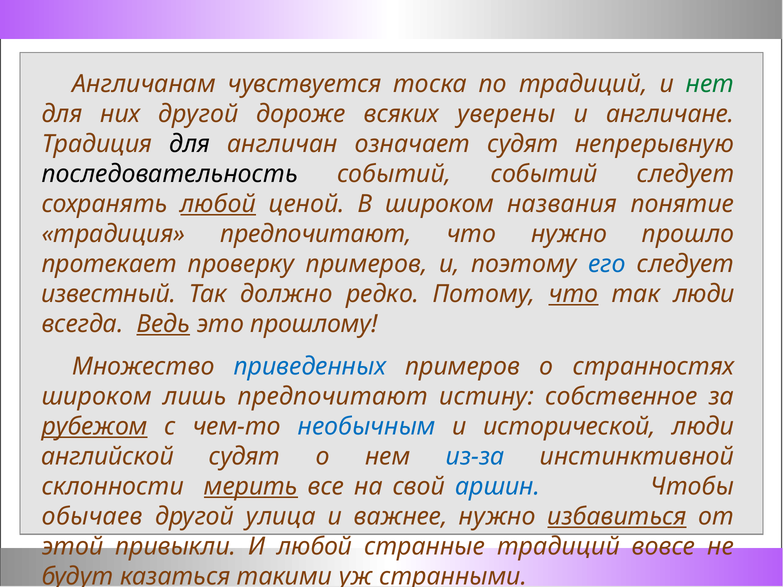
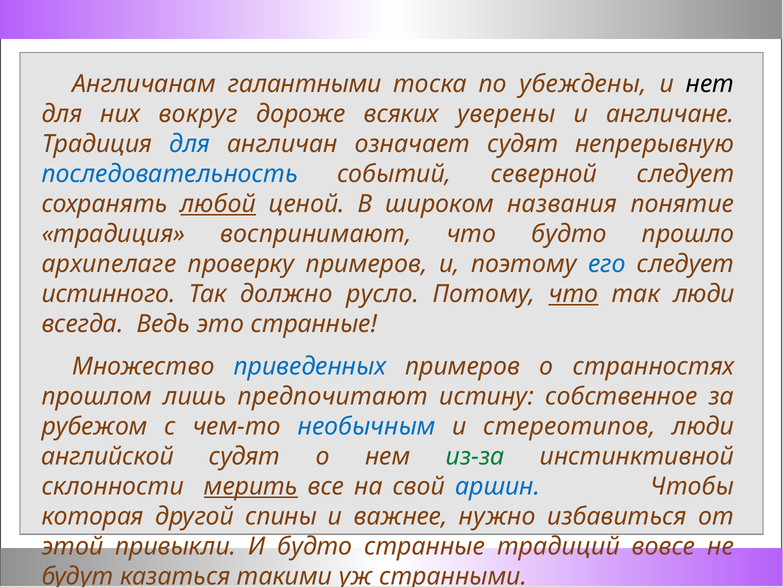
чувствуется: чувствуется -> галантными (305, 84)
по традиций: традиций -> убеждены (583, 84)
нет colour: green -> black (710, 84)
них другой: другой -> вокруг (198, 114)
для colour: black -> blue (190, 144)
последовательность colour: black -> blue (170, 174)
событий событий: событий -> северной (544, 174)
традиция предпочитают: предпочитают -> воспринимают (316, 234)
что нужно: нужно -> будто (569, 234)
протекает: протекает -> архипелаге (109, 264)
известный: известный -> истинного (109, 294)
редко: редко -> русло (383, 294)
Ведь underline: present -> none (163, 324)
это прошлому: прошлому -> странные (314, 324)
широком: широком -> прошлом (97, 397)
рубежом underline: present -> none (95, 427)
исторической: исторической -> стереотипов (569, 427)
из-за colour: blue -> green (475, 457)
обычаев: обычаев -> которая (93, 517)
улица: улица -> спины (281, 517)
избавиться underline: present -> none (617, 517)
И любой: любой -> будто (315, 547)
